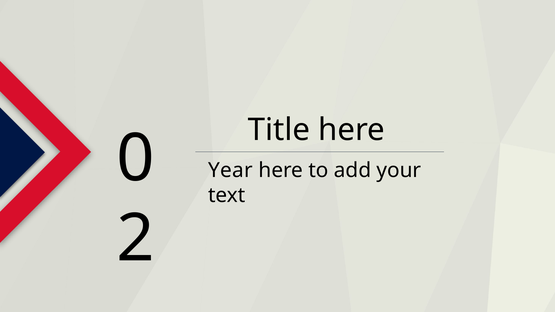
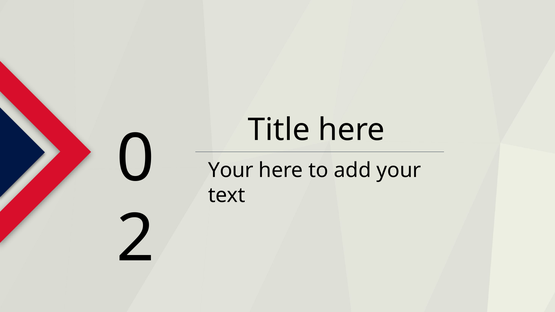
Year: Year -> Your (231, 171)
